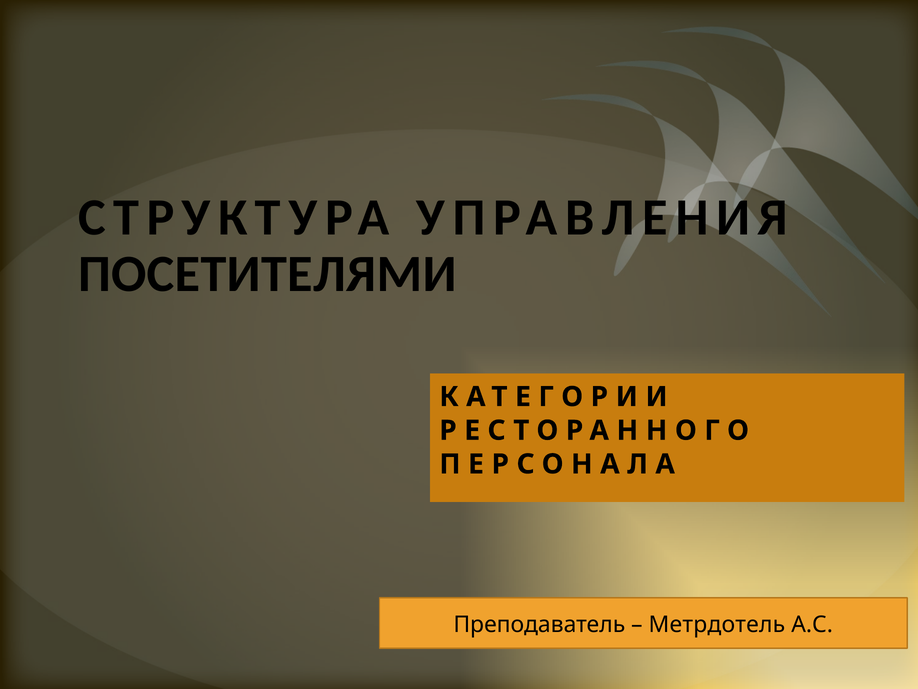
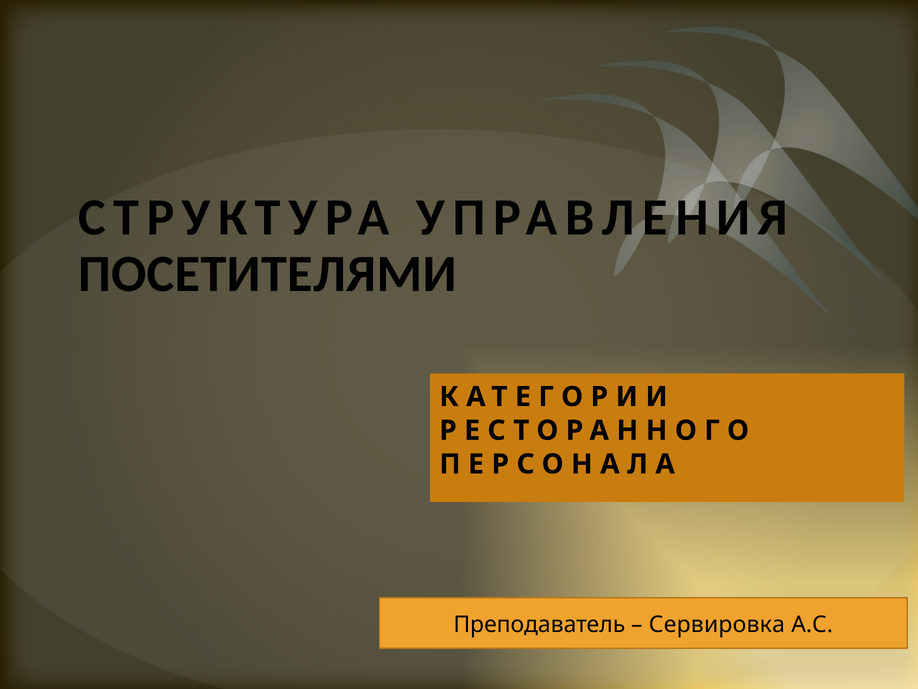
Метрдотель: Метрдотель -> Сервировка (717, 624)
